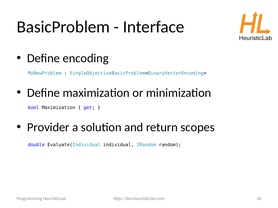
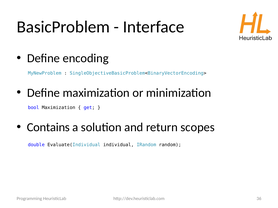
Provider: Provider -> Contains (48, 128)
